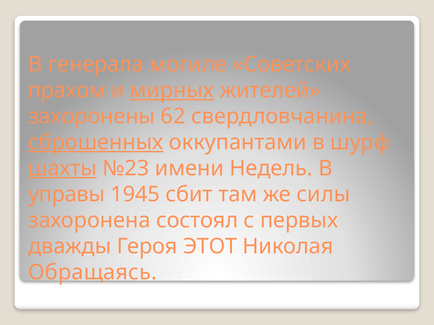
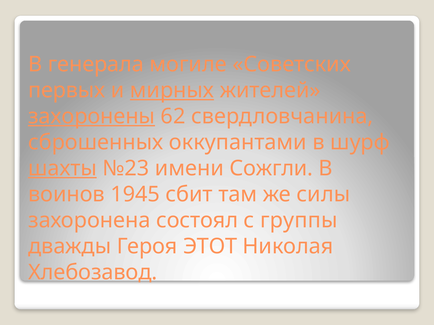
прахом: прахом -> первых (67, 91)
захоронены underline: none -> present (92, 117)
сброшенных underline: present -> none (96, 143)
Недель: Недель -> Сожгли (271, 169)
управы: управы -> воинов (66, 195)
первых: первых -> группы (299, 221)
Обращаясь: Обращаясь -> Хлебозавод (93, 273)
